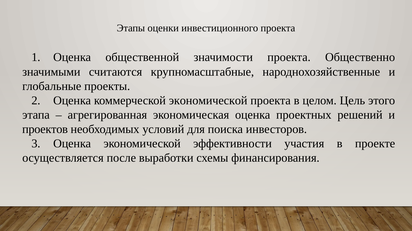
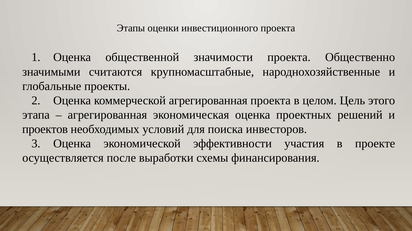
коммерческой экономической: экономической -> агрегированная (208, 101)
